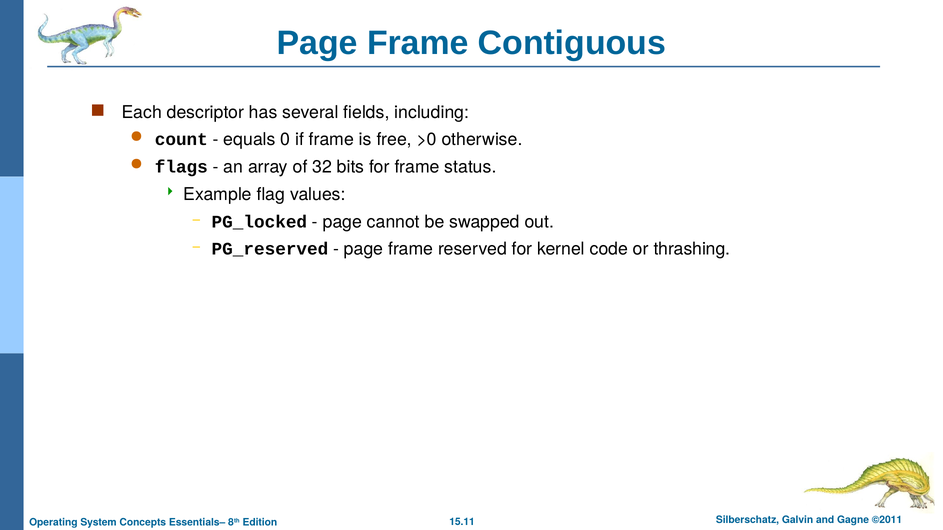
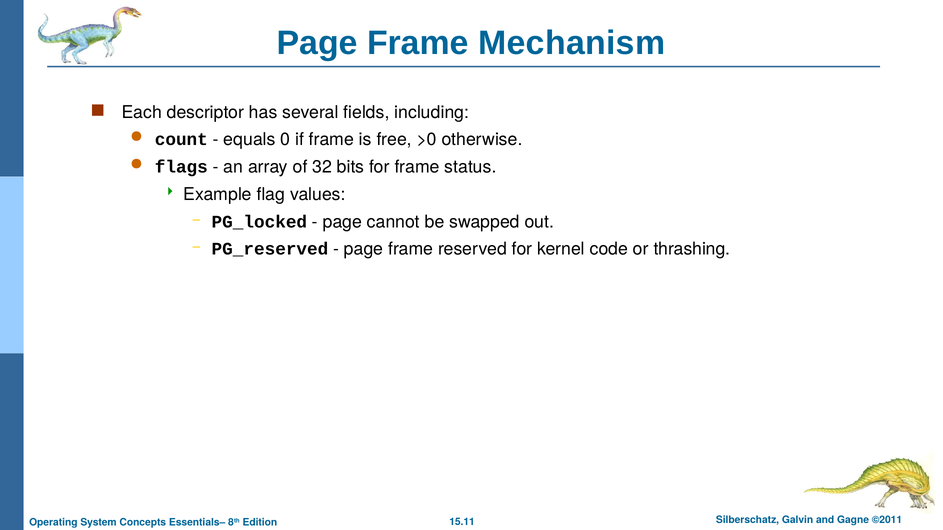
Contiguous: Contiguous -> Mechanism (572, 43)
